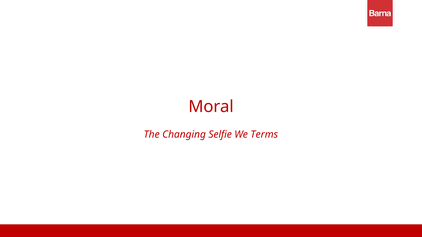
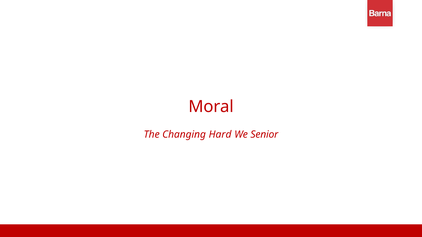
Selfie: Selfie -> Hard (220, 135)
Terms: Terms -> Senior (264, 135)
